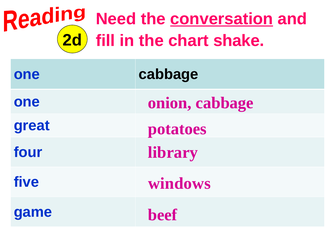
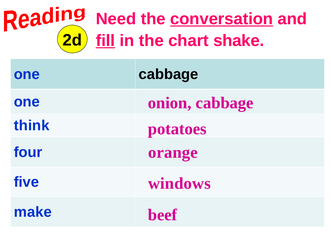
fill underline: none -> present (105, 41)
great: great -> think (32, 126)
library: library -> orange (173, 152)
game: game -> make (33, 212)
